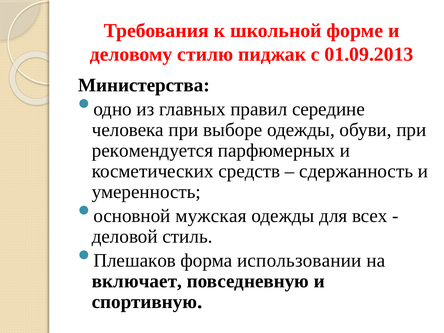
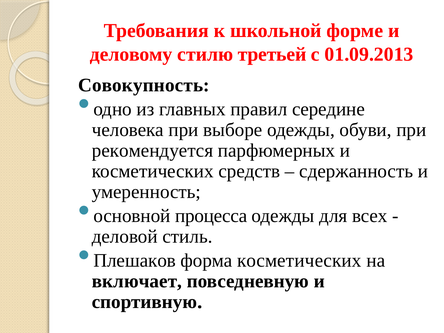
пиджак: пиджак -> третьей (272, 54)
Министерства: Министерства -> Совокупность (144, 85)
мужская: мужская -> процесса (211, 216)
форма использовании: использовании -> косметических (299, 261)
